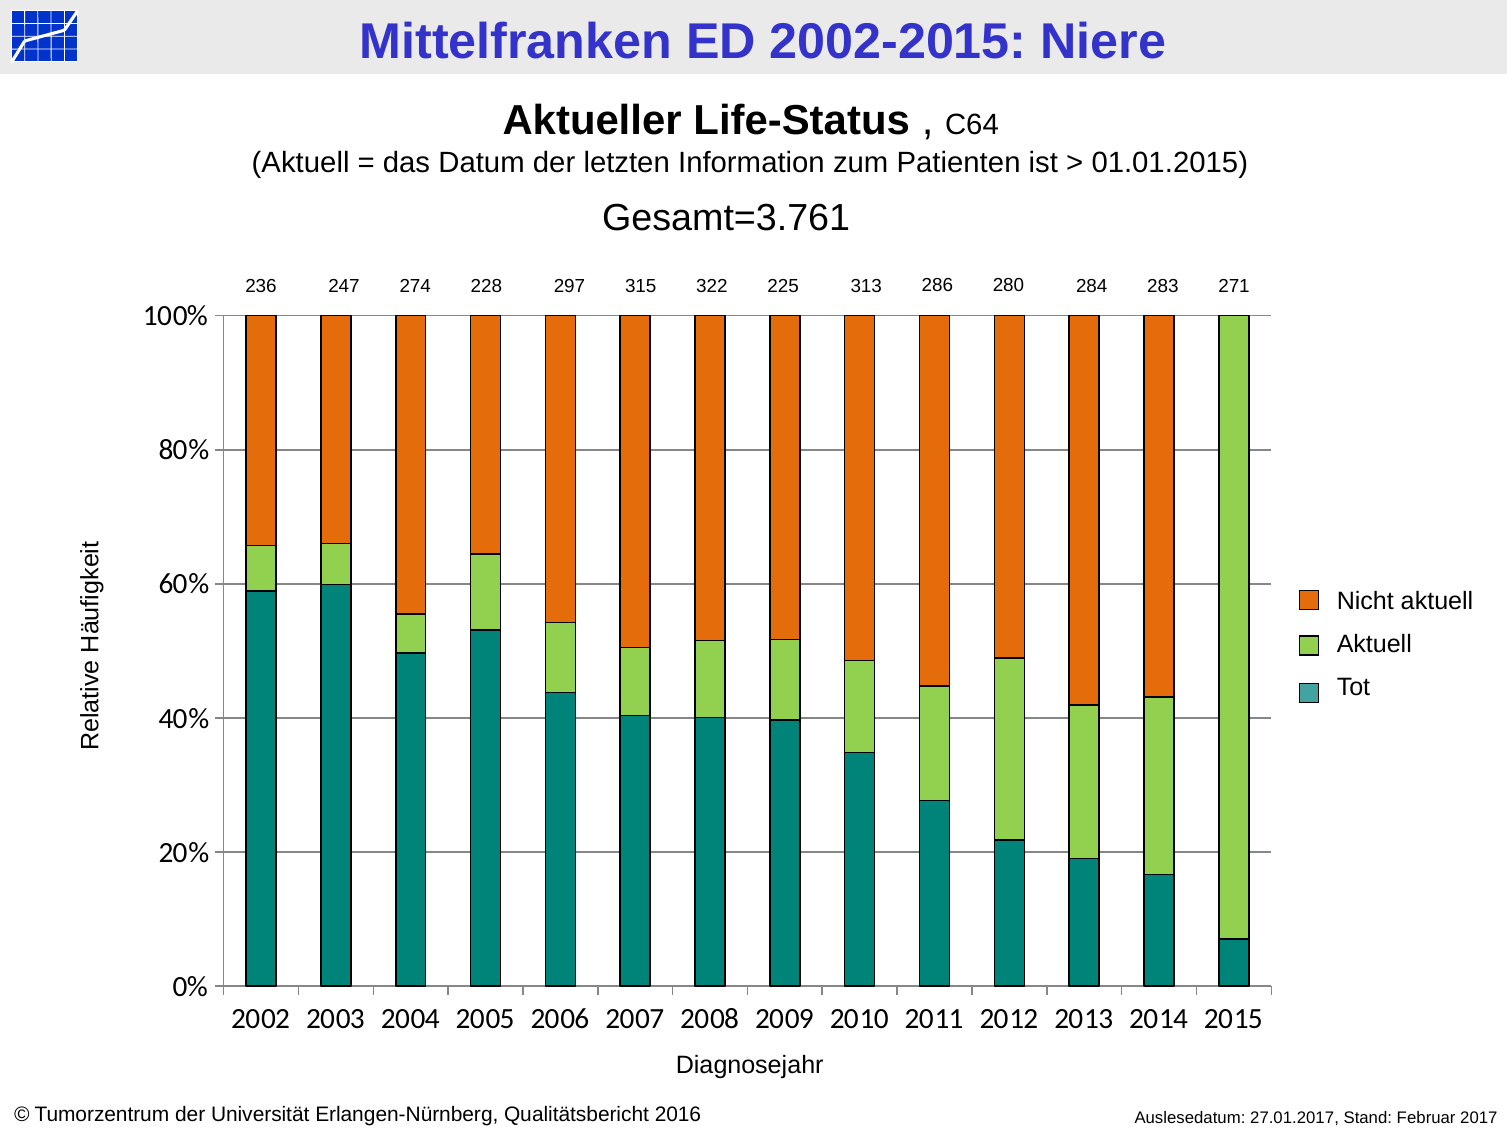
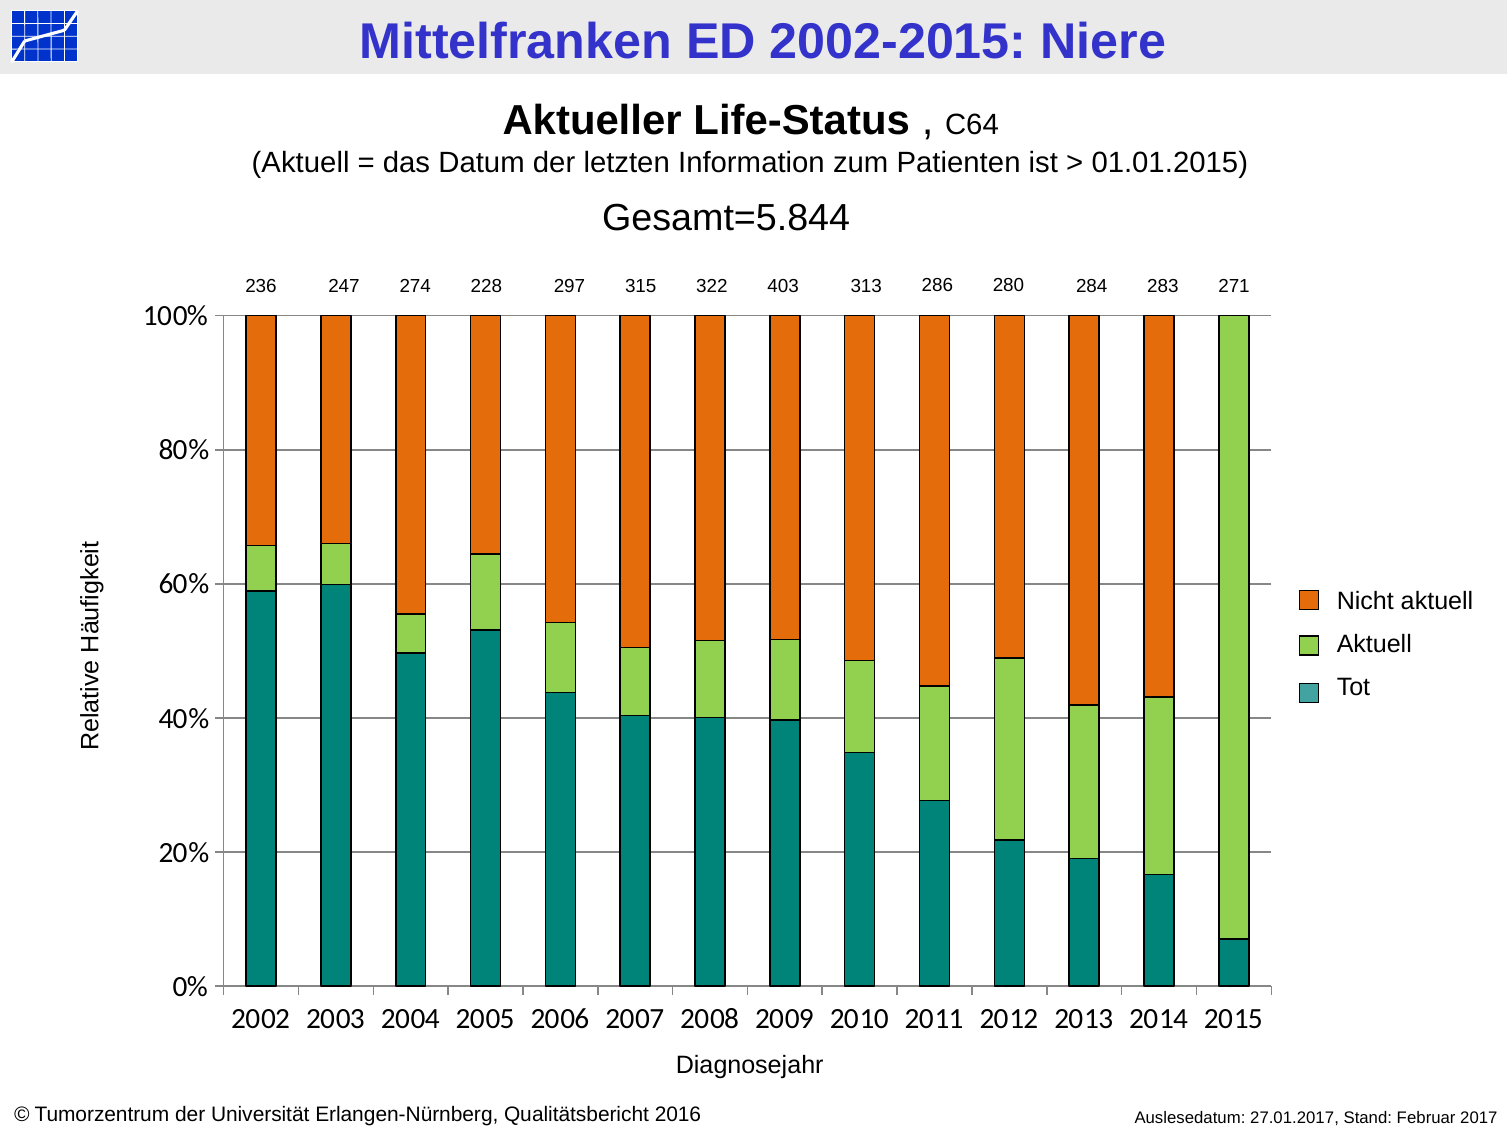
Gesamt=3.761: Gesamt=3.761 -> Gesamt=5.844 (726, 218)
225: 225 -> 403 (783, 287)
